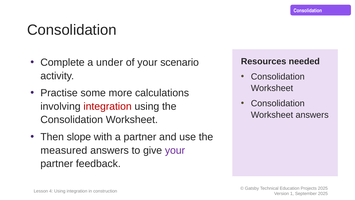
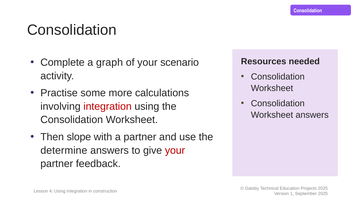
under: under -> graph (110, 62)
measured: measured -> determine (64, 150)
your colour: purple -> red (175, 150)
